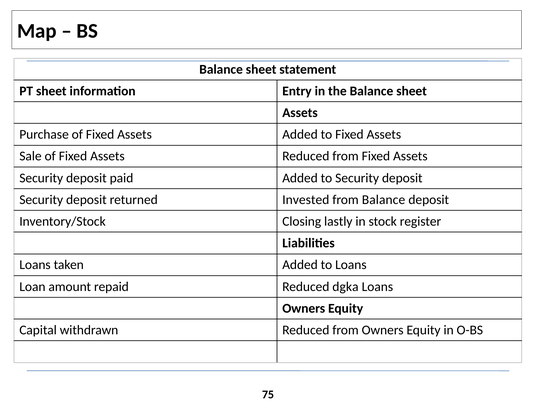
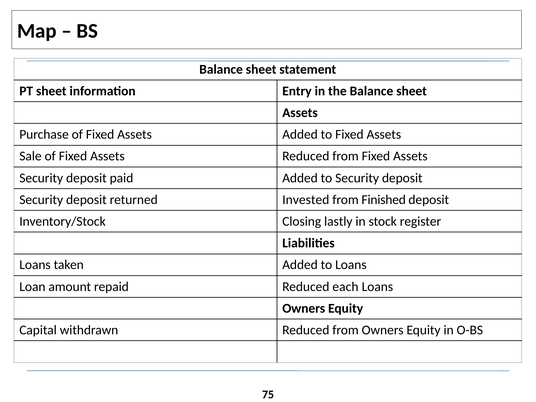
from Balance: Balance -> Finished (384, 200)
dgka: dgka -> each (345, 287)
